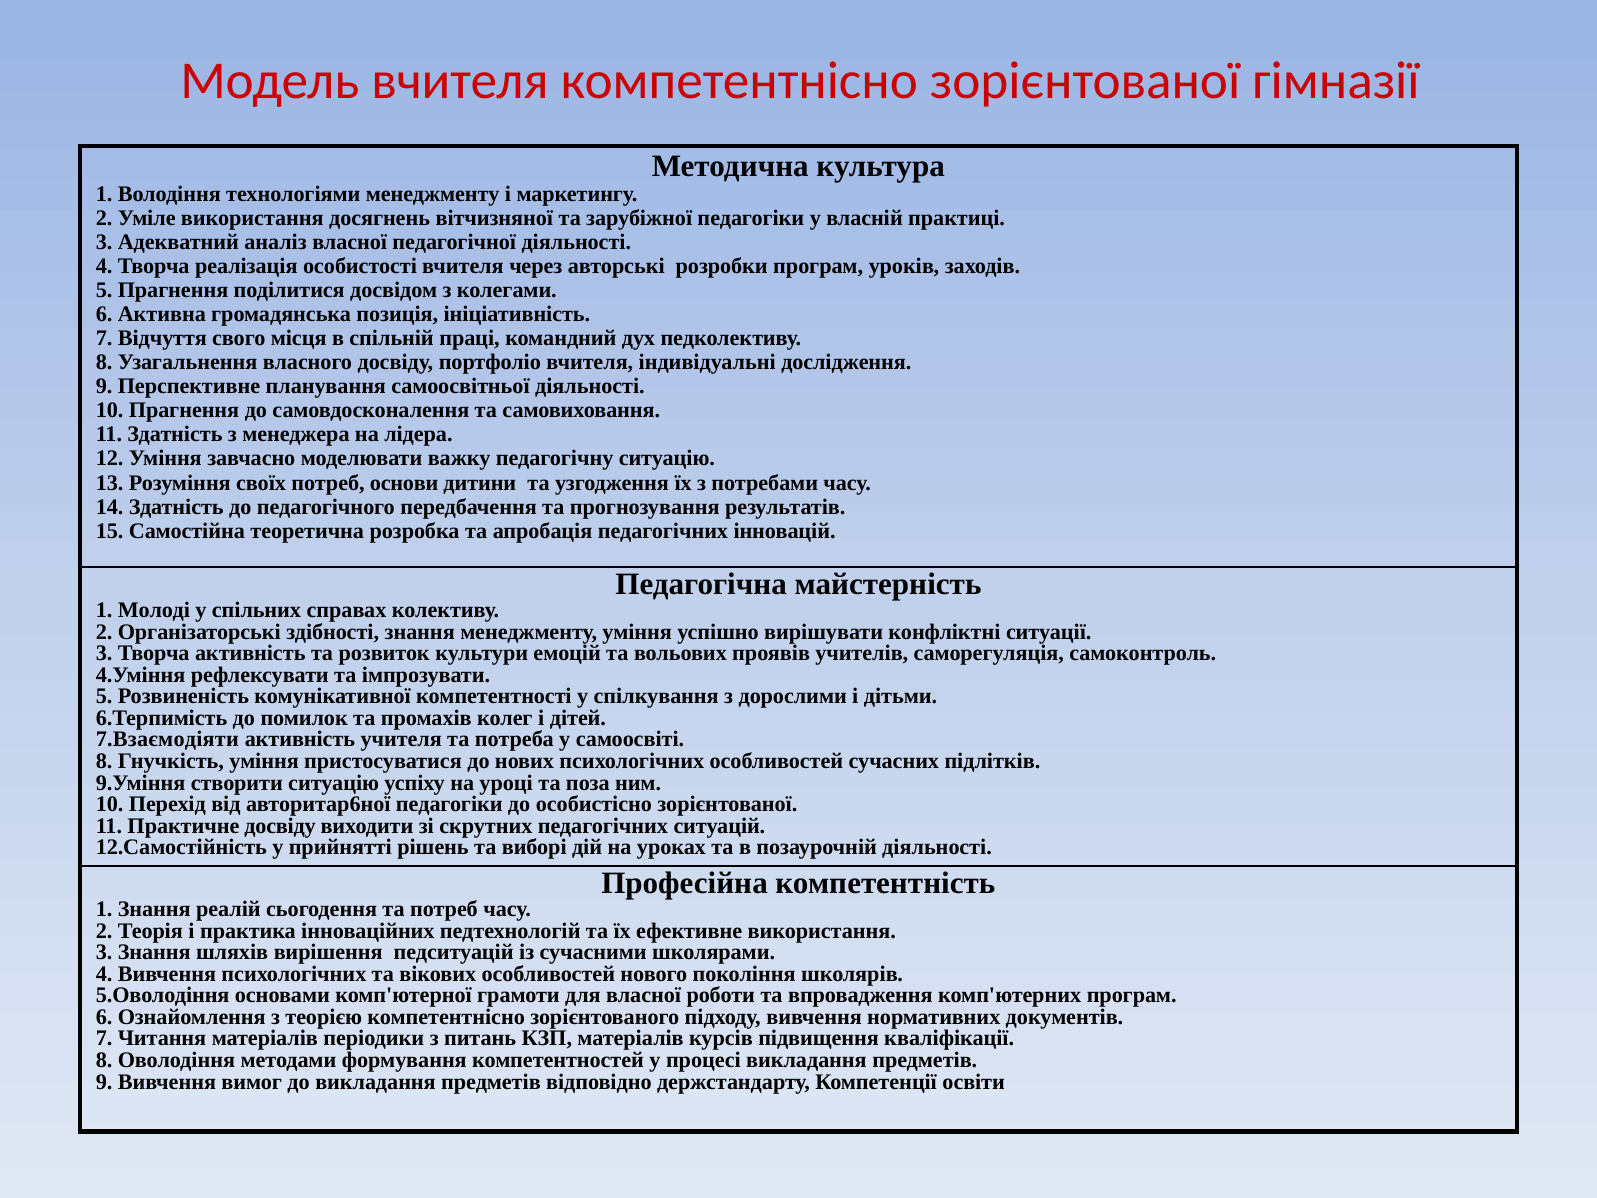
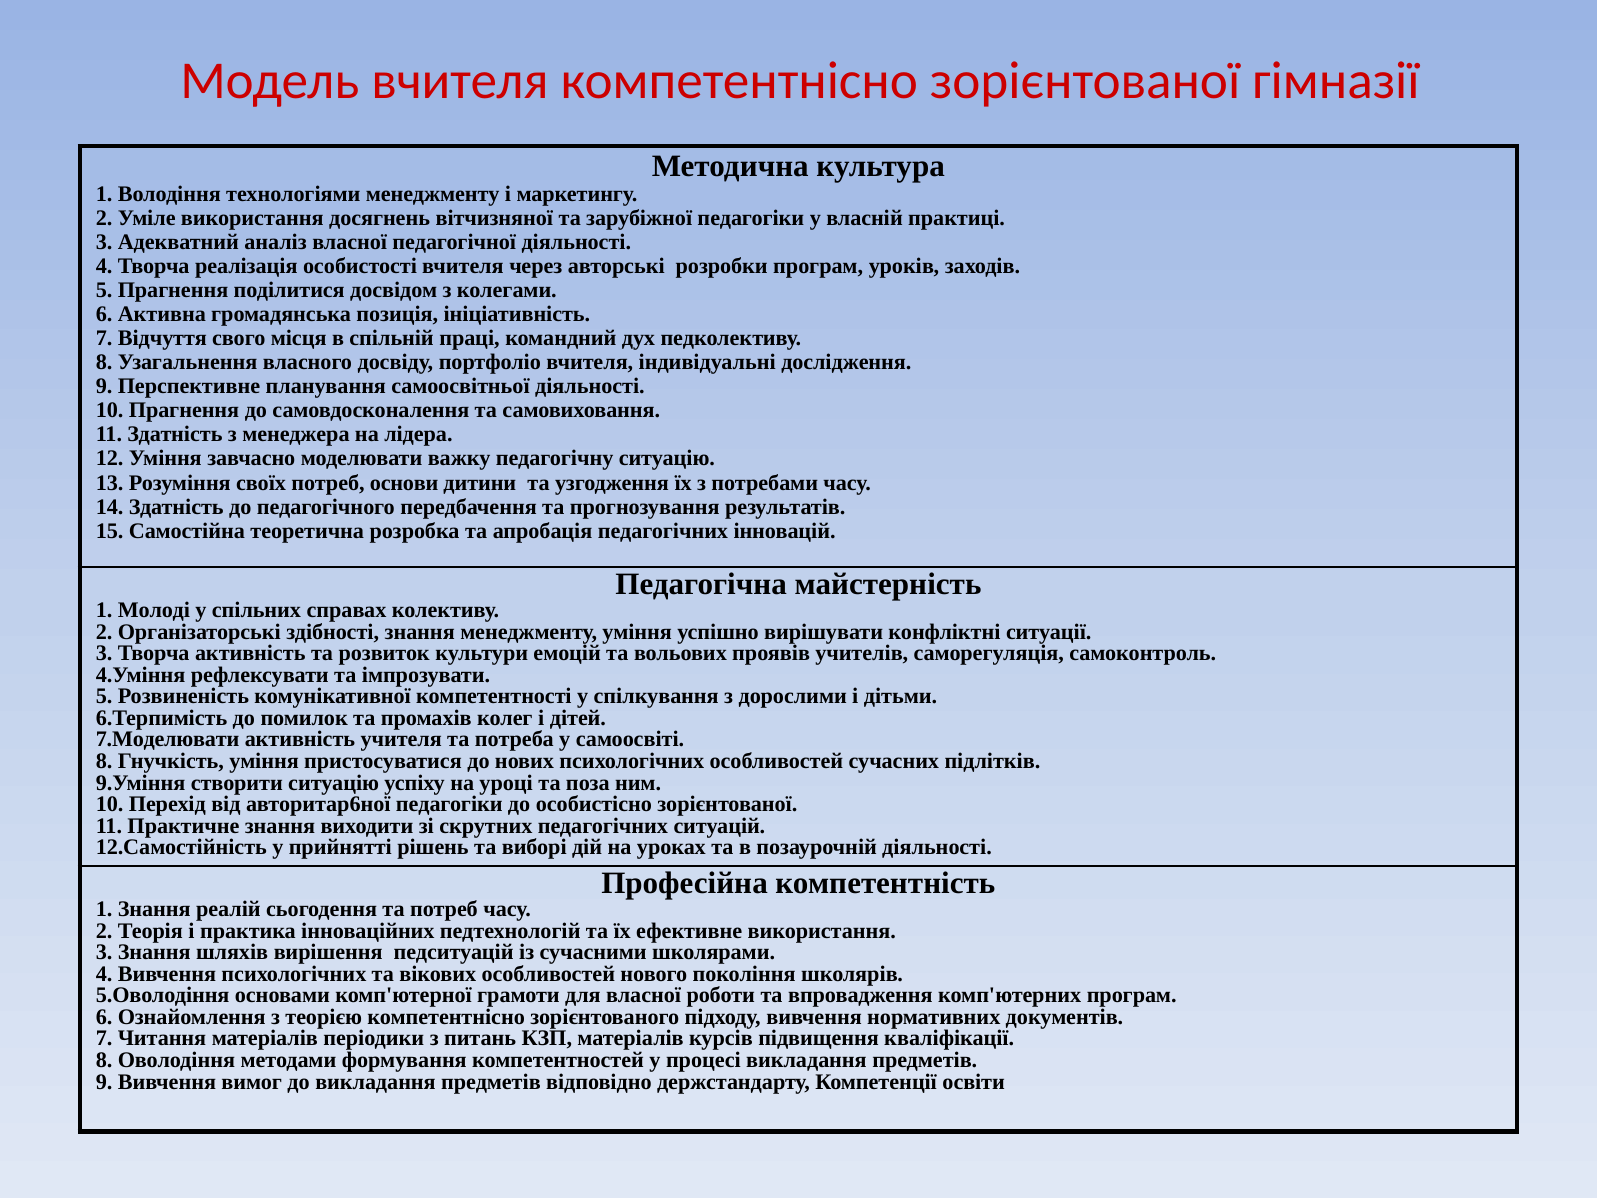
7.Взаємодіяти: 7.Взаємодіяти -> 7.Моделювати (168, 739)
Практичне досвіду: досвіду -> знання (280, 826)
